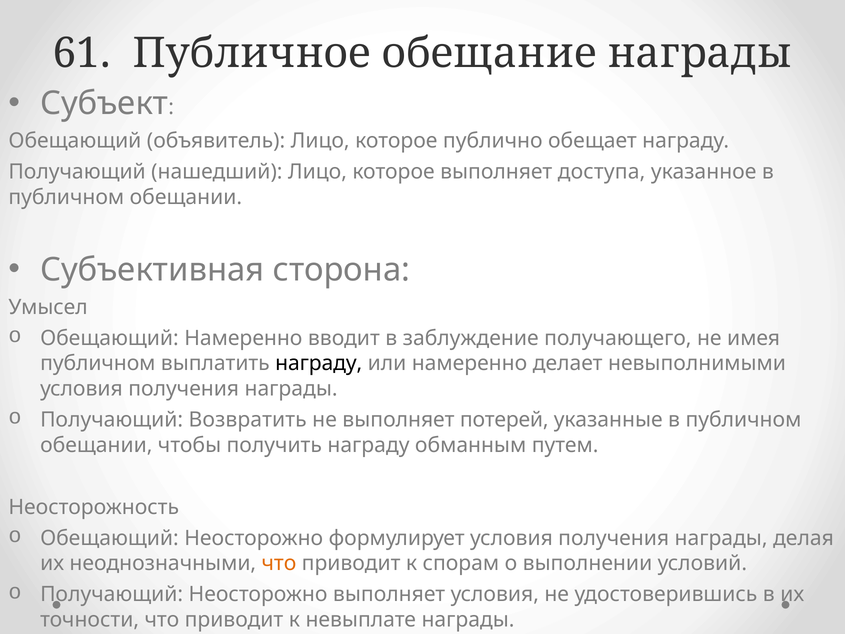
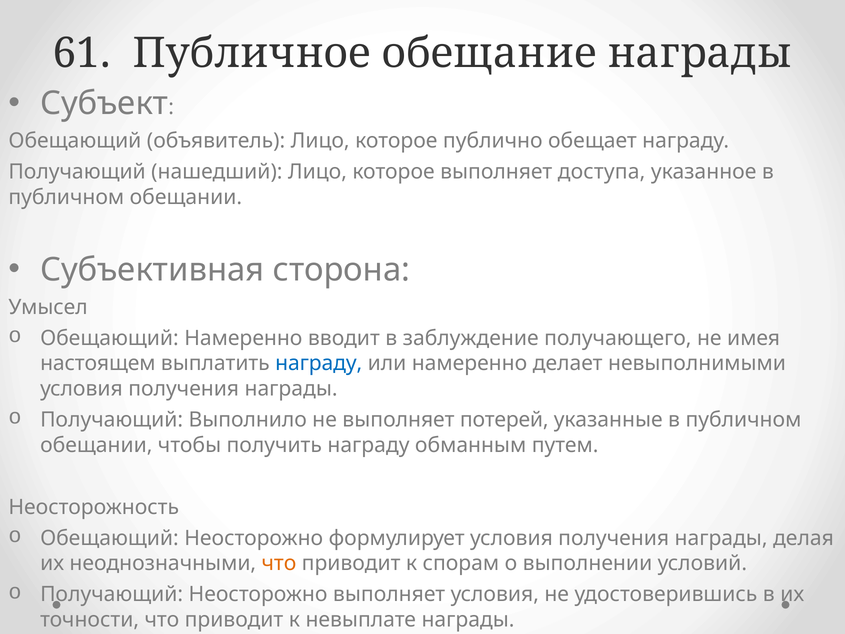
публичном: публичном -> настоящем (98, 363)
награду colour: black -> blue (319, 363)
Возвратить: Возвратить -> Выполнило (248, 420)
